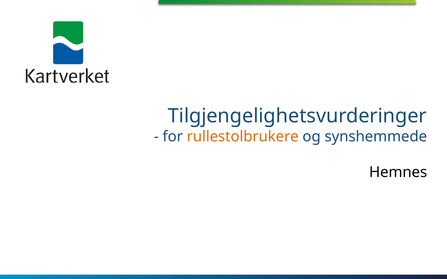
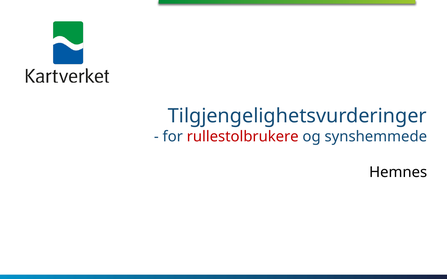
rullestolbrukere colour: orange -> red (243, 137)
